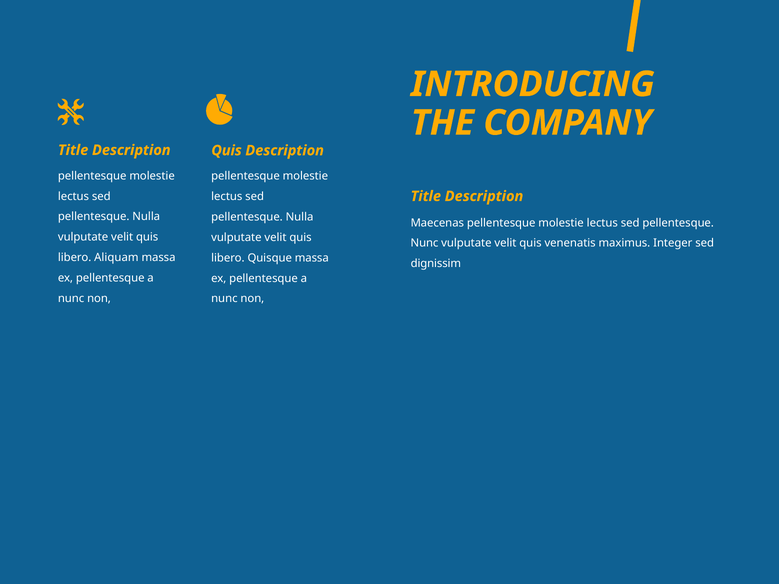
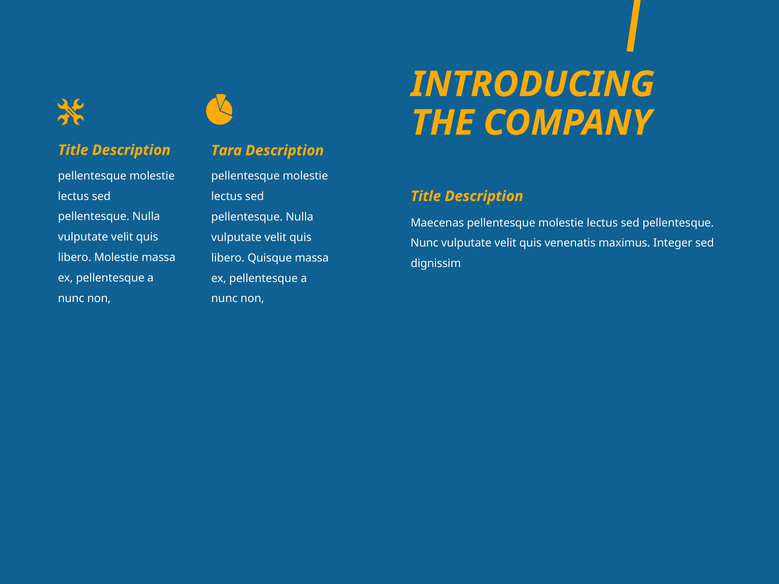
Quis: Quis -> Tara (227, 151)
libero Aliquam: Aliquam -> Molestie (116, 258)
